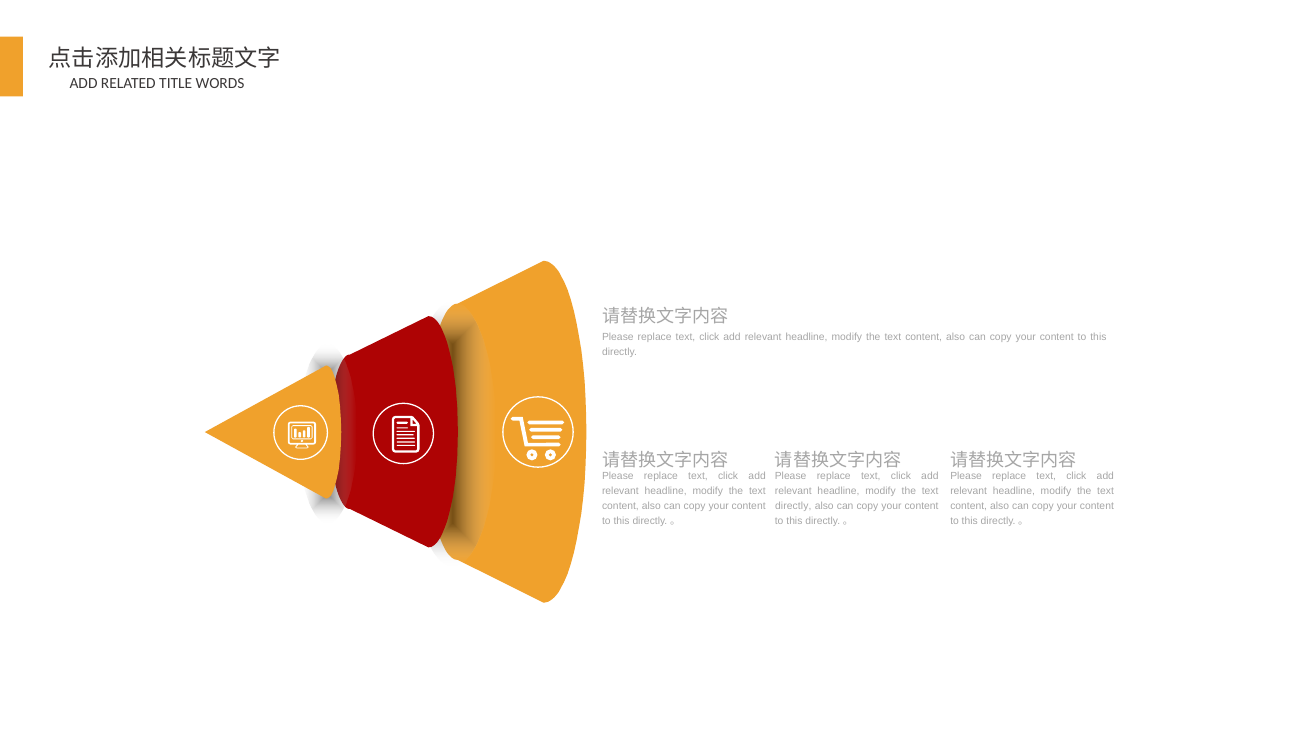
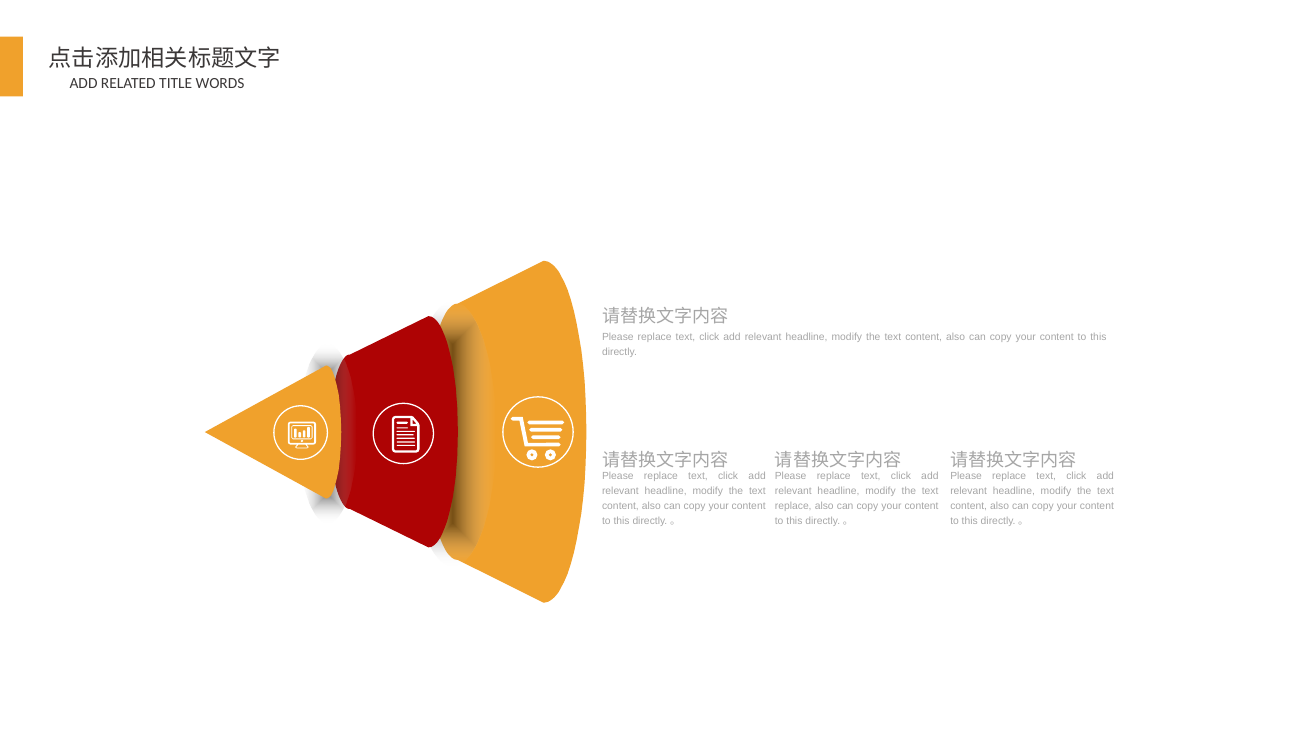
directly: directly -> replace (793, 506)
